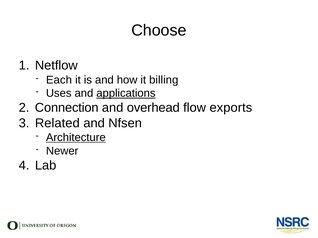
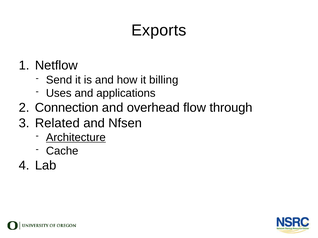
Choose: Choose -> Exports (159, 31)
Each: Each -> Send (59, 80)
applications underline: present -> none (126, 93)
exports: exports -> through (231, 108)
Newer: Newer -> Cache (62, 151)
